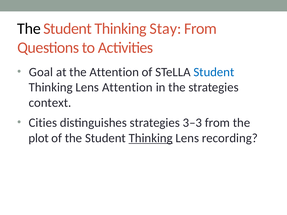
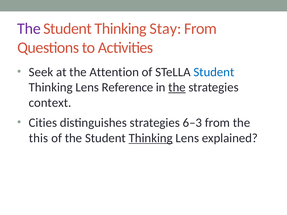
The colour: black -> purple (29, 29)
Goal: Goal -> Seek (41, 72)
Lens Attention: Attention -> Reference (127, 87)
the underline: none -> present (177, 87)
3–3: 3–3 -> 6–3 (192, 123)
plot: plot -> this (38, 138)
recording: recording -> explained (230, 138)
